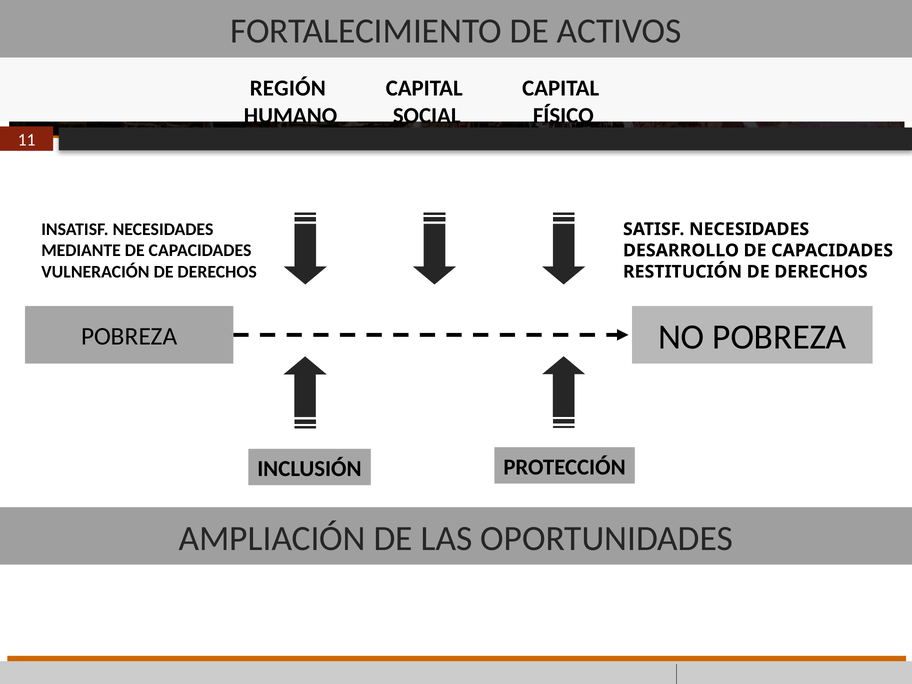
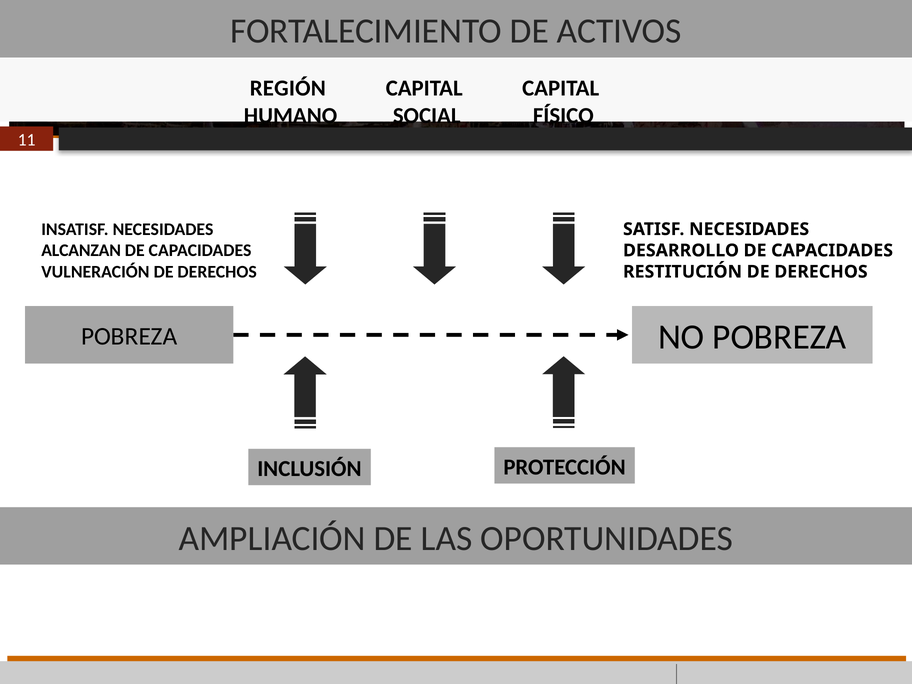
MEDIANTE: MEDIANTE -> ALCANZAN (81, 250)
